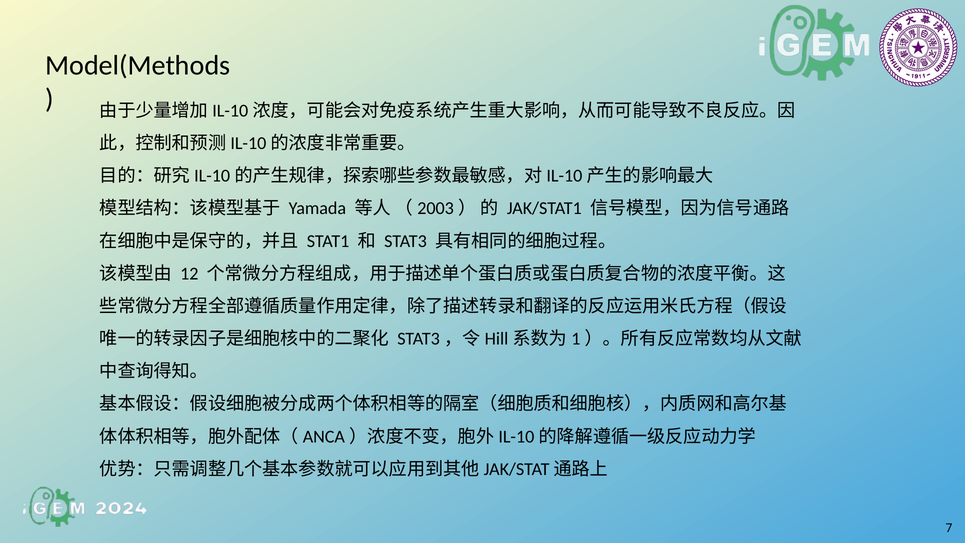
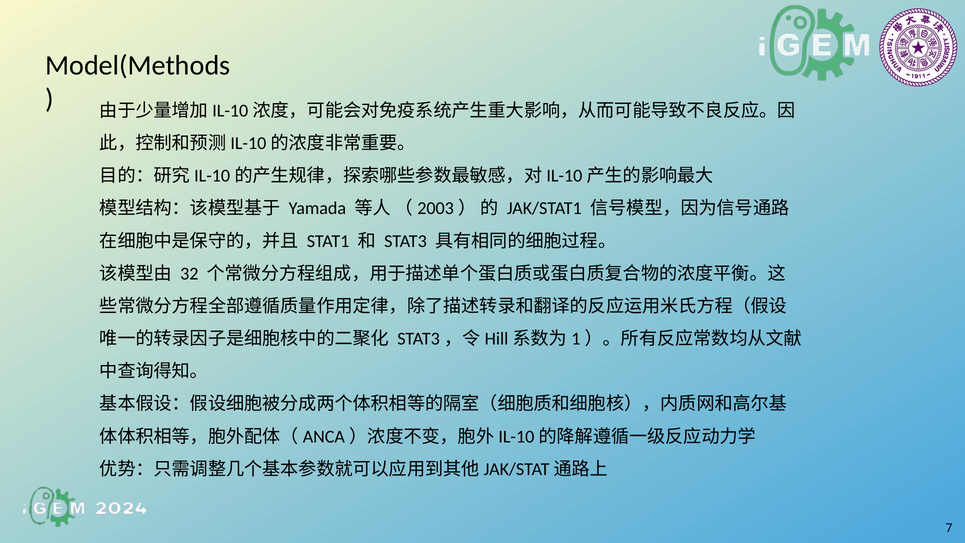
12: 12 -> 32 (189, 274)
